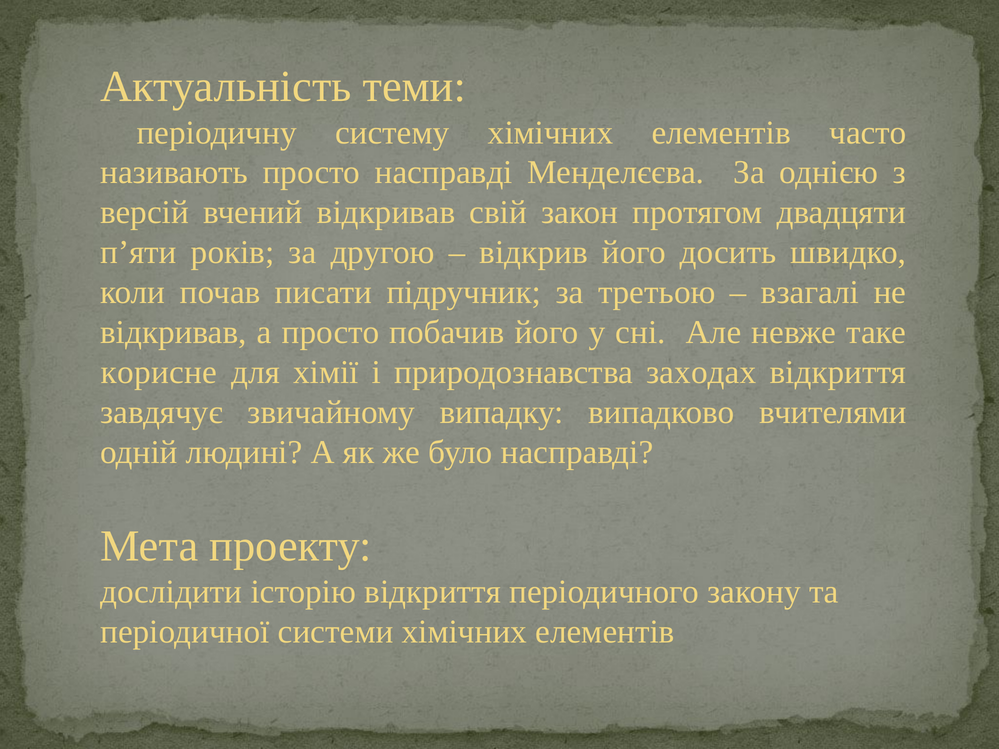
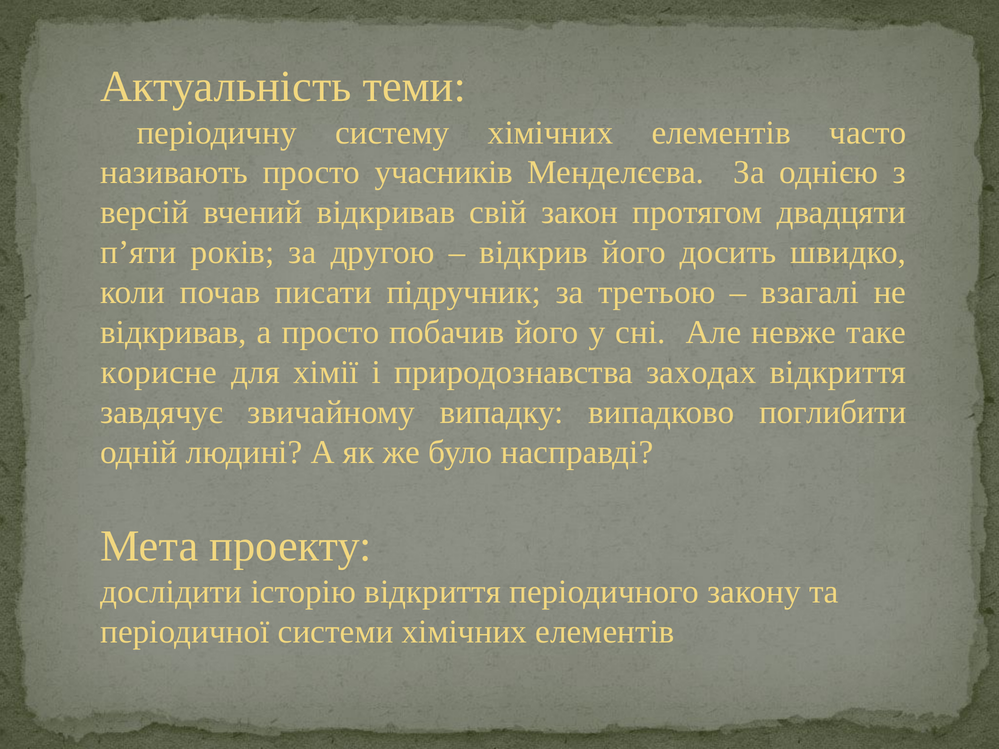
просто насправді: насправді -> учасників (444, 173)
вчителями: вчителями -> поглибити (833, 412)
